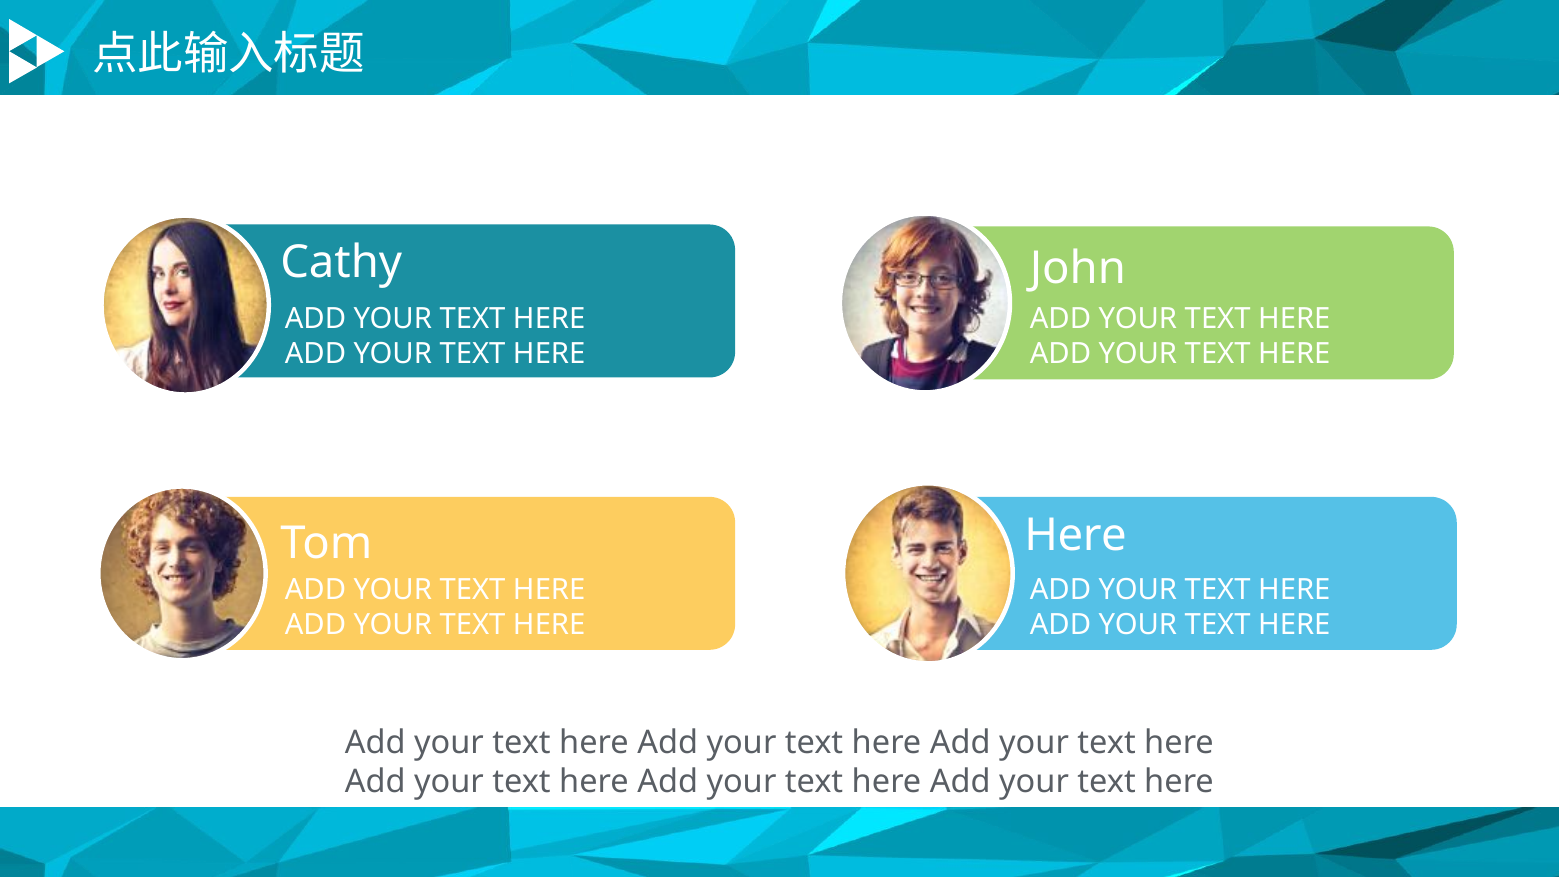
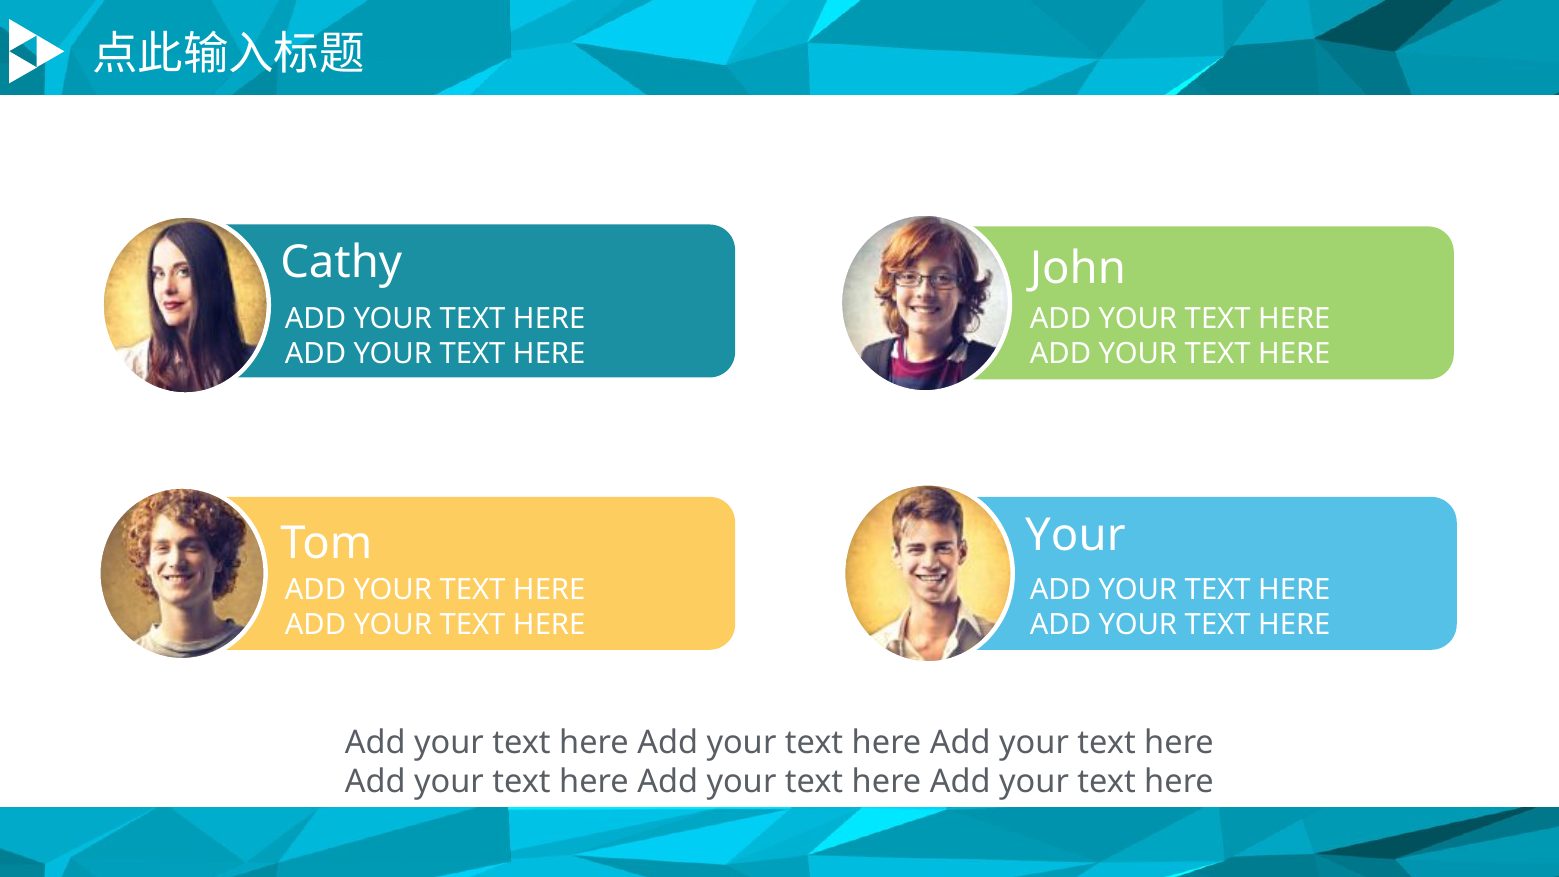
Here: Here -> Your (1075, 535)
